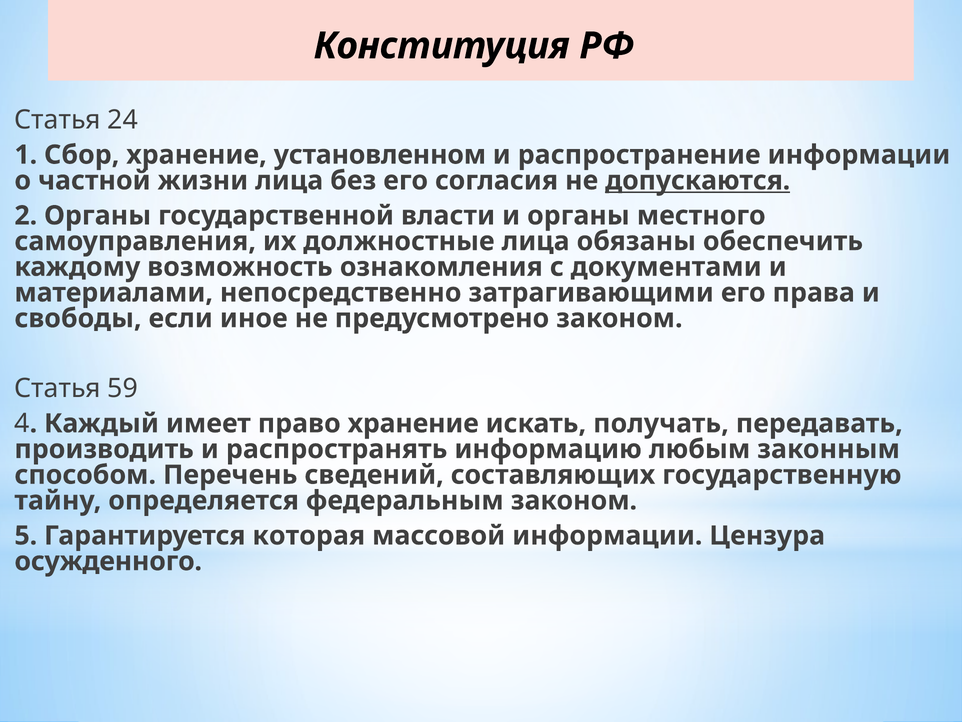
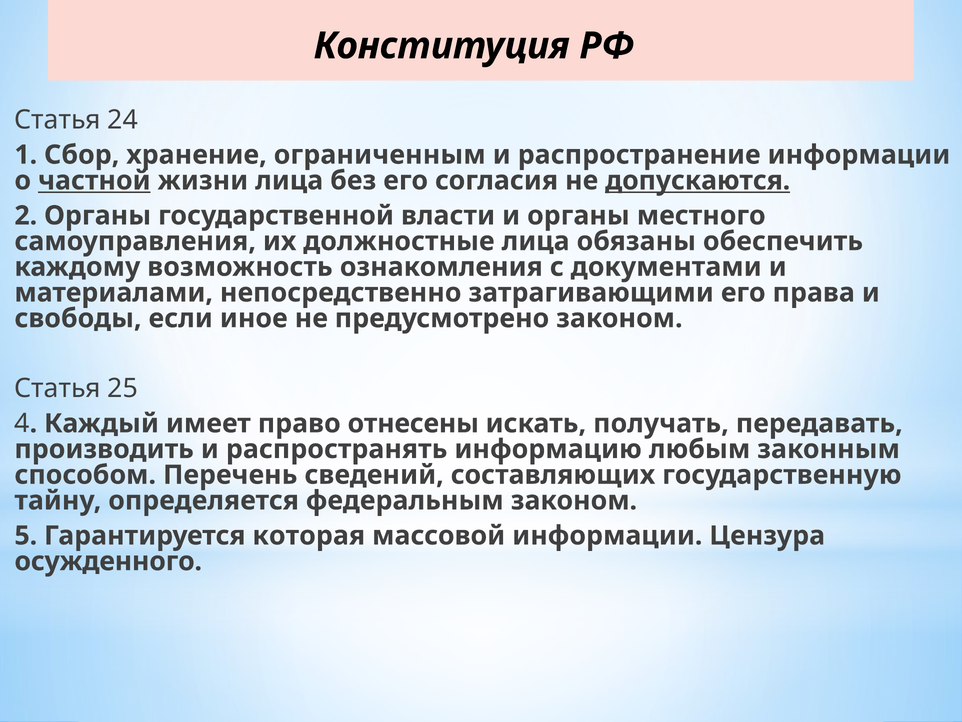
установленном: установленном -> ограниченным (380, 155)
частной underline: none -> present (94, 180)
59: 59 -> 25 (123, 388)
право хранение: хранение -> отнесены (413, 423)
